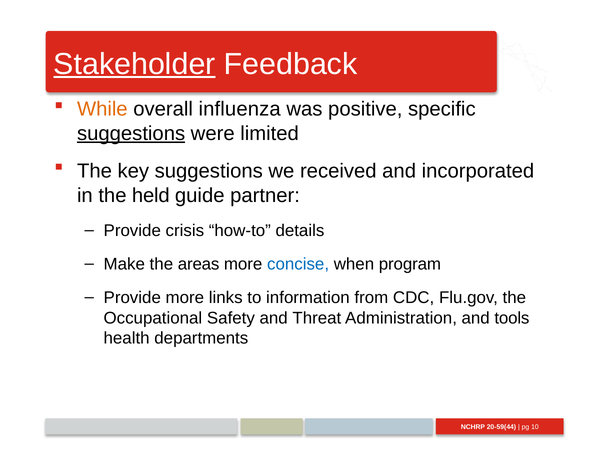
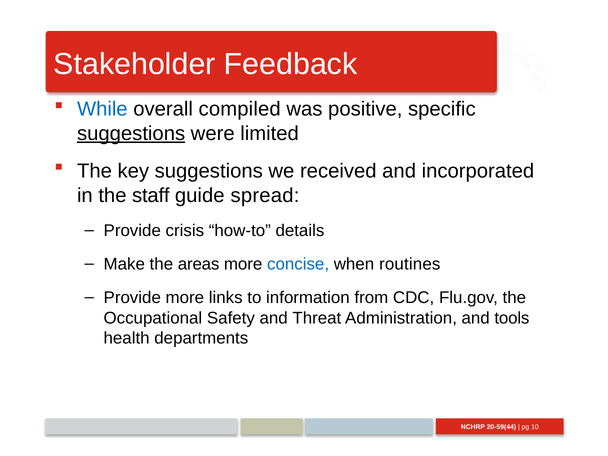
Stakeholder underline: present -> none (135, 64)
While colour: orange -> blue (102, 109)
influenza: influenza -> compiled (240, 109)
held: held -> staff (151, 195)
partner: partner -> spread (265, 195)
program: program -> routines (410, 264)
